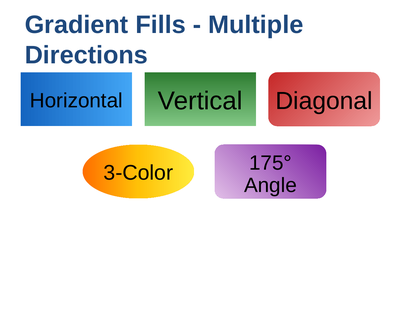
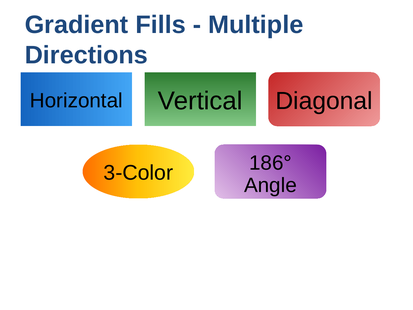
175°: 175° -> 186° (270, 163)
